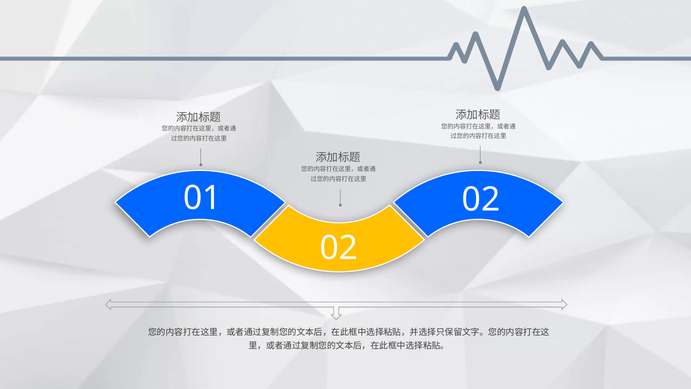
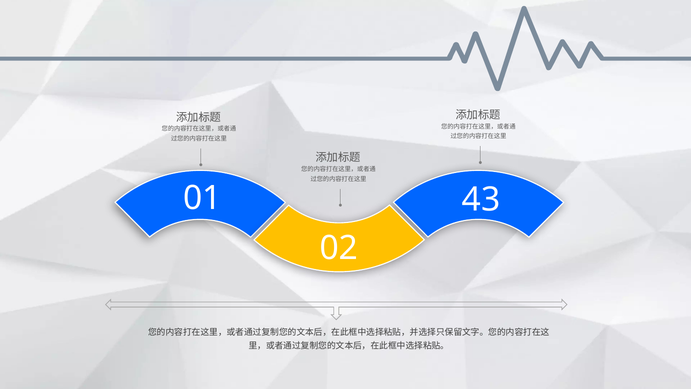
01 02: 02 -> 43 (481, 199)
